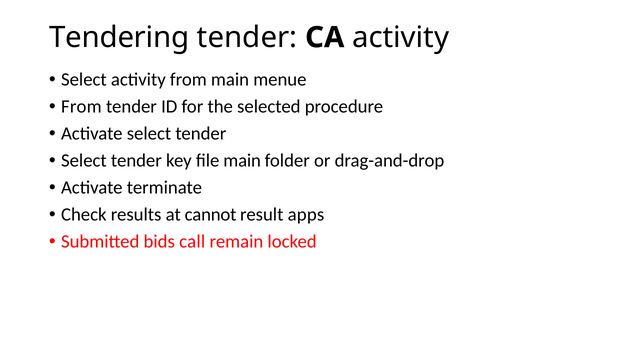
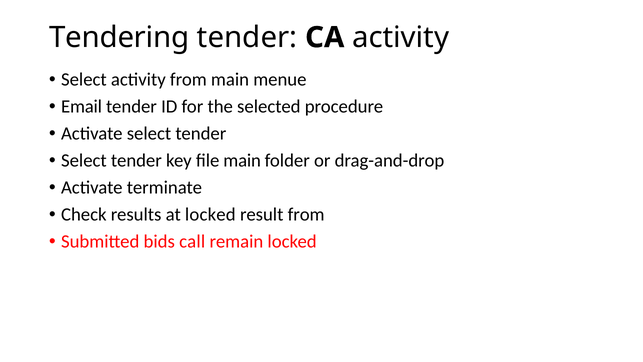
From: From -> Email (82, 107)
at cannot: cannot -> locked (210, 214)
result apps: apps -> from (306, 214)
